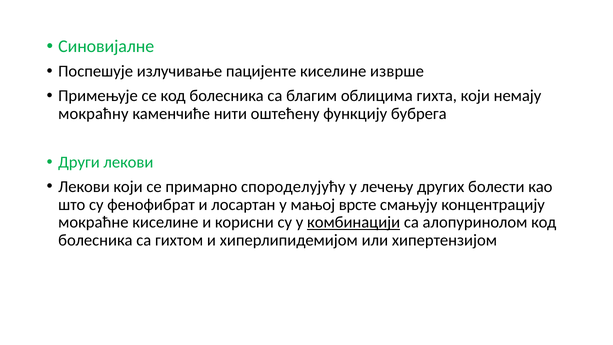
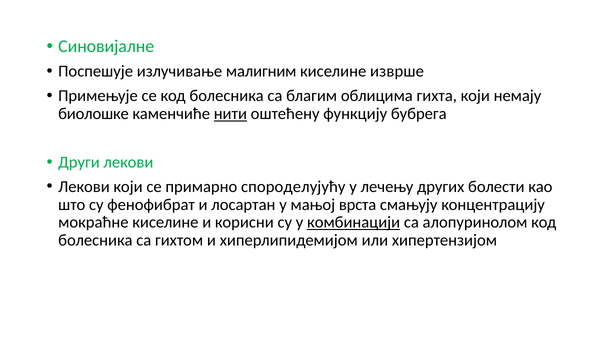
пацијенте: пацијенте -> малигним (261, 71)
мокраћну: мокраћну -> биолошке (94, 114)
нити underline: none -> present (230, 114)
врсте: врсте -> врста (358, 204)
